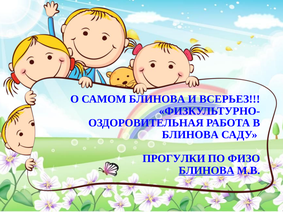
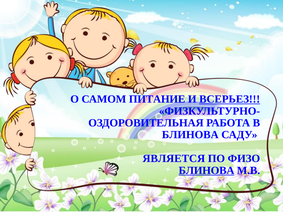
САМОМ БЛИНОВА: БЛИНОВА -> ПИТАНИЕ (157, 99)
ВСЕРЬЕЗ underline: none -> present (230, 99)
ПРОГУЛКИ: ПРОГУЛКИ -> ЯВЛЯЕТСЯ (174, 159)
